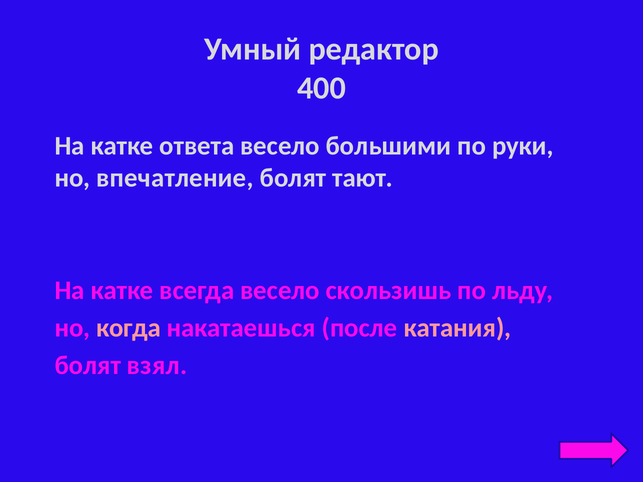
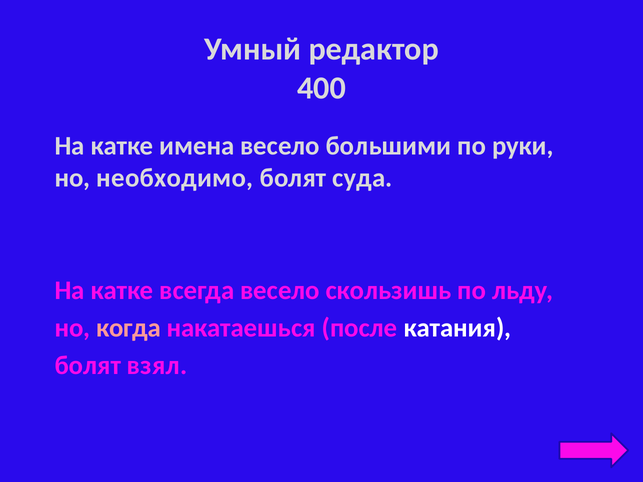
ответа: ответа -> имена (197, 146)
впечатление: впечатление -> необходимо (175, 178)
тают: тают -> суда (362, 178)
катания colour: pink -> white (457, 328)
